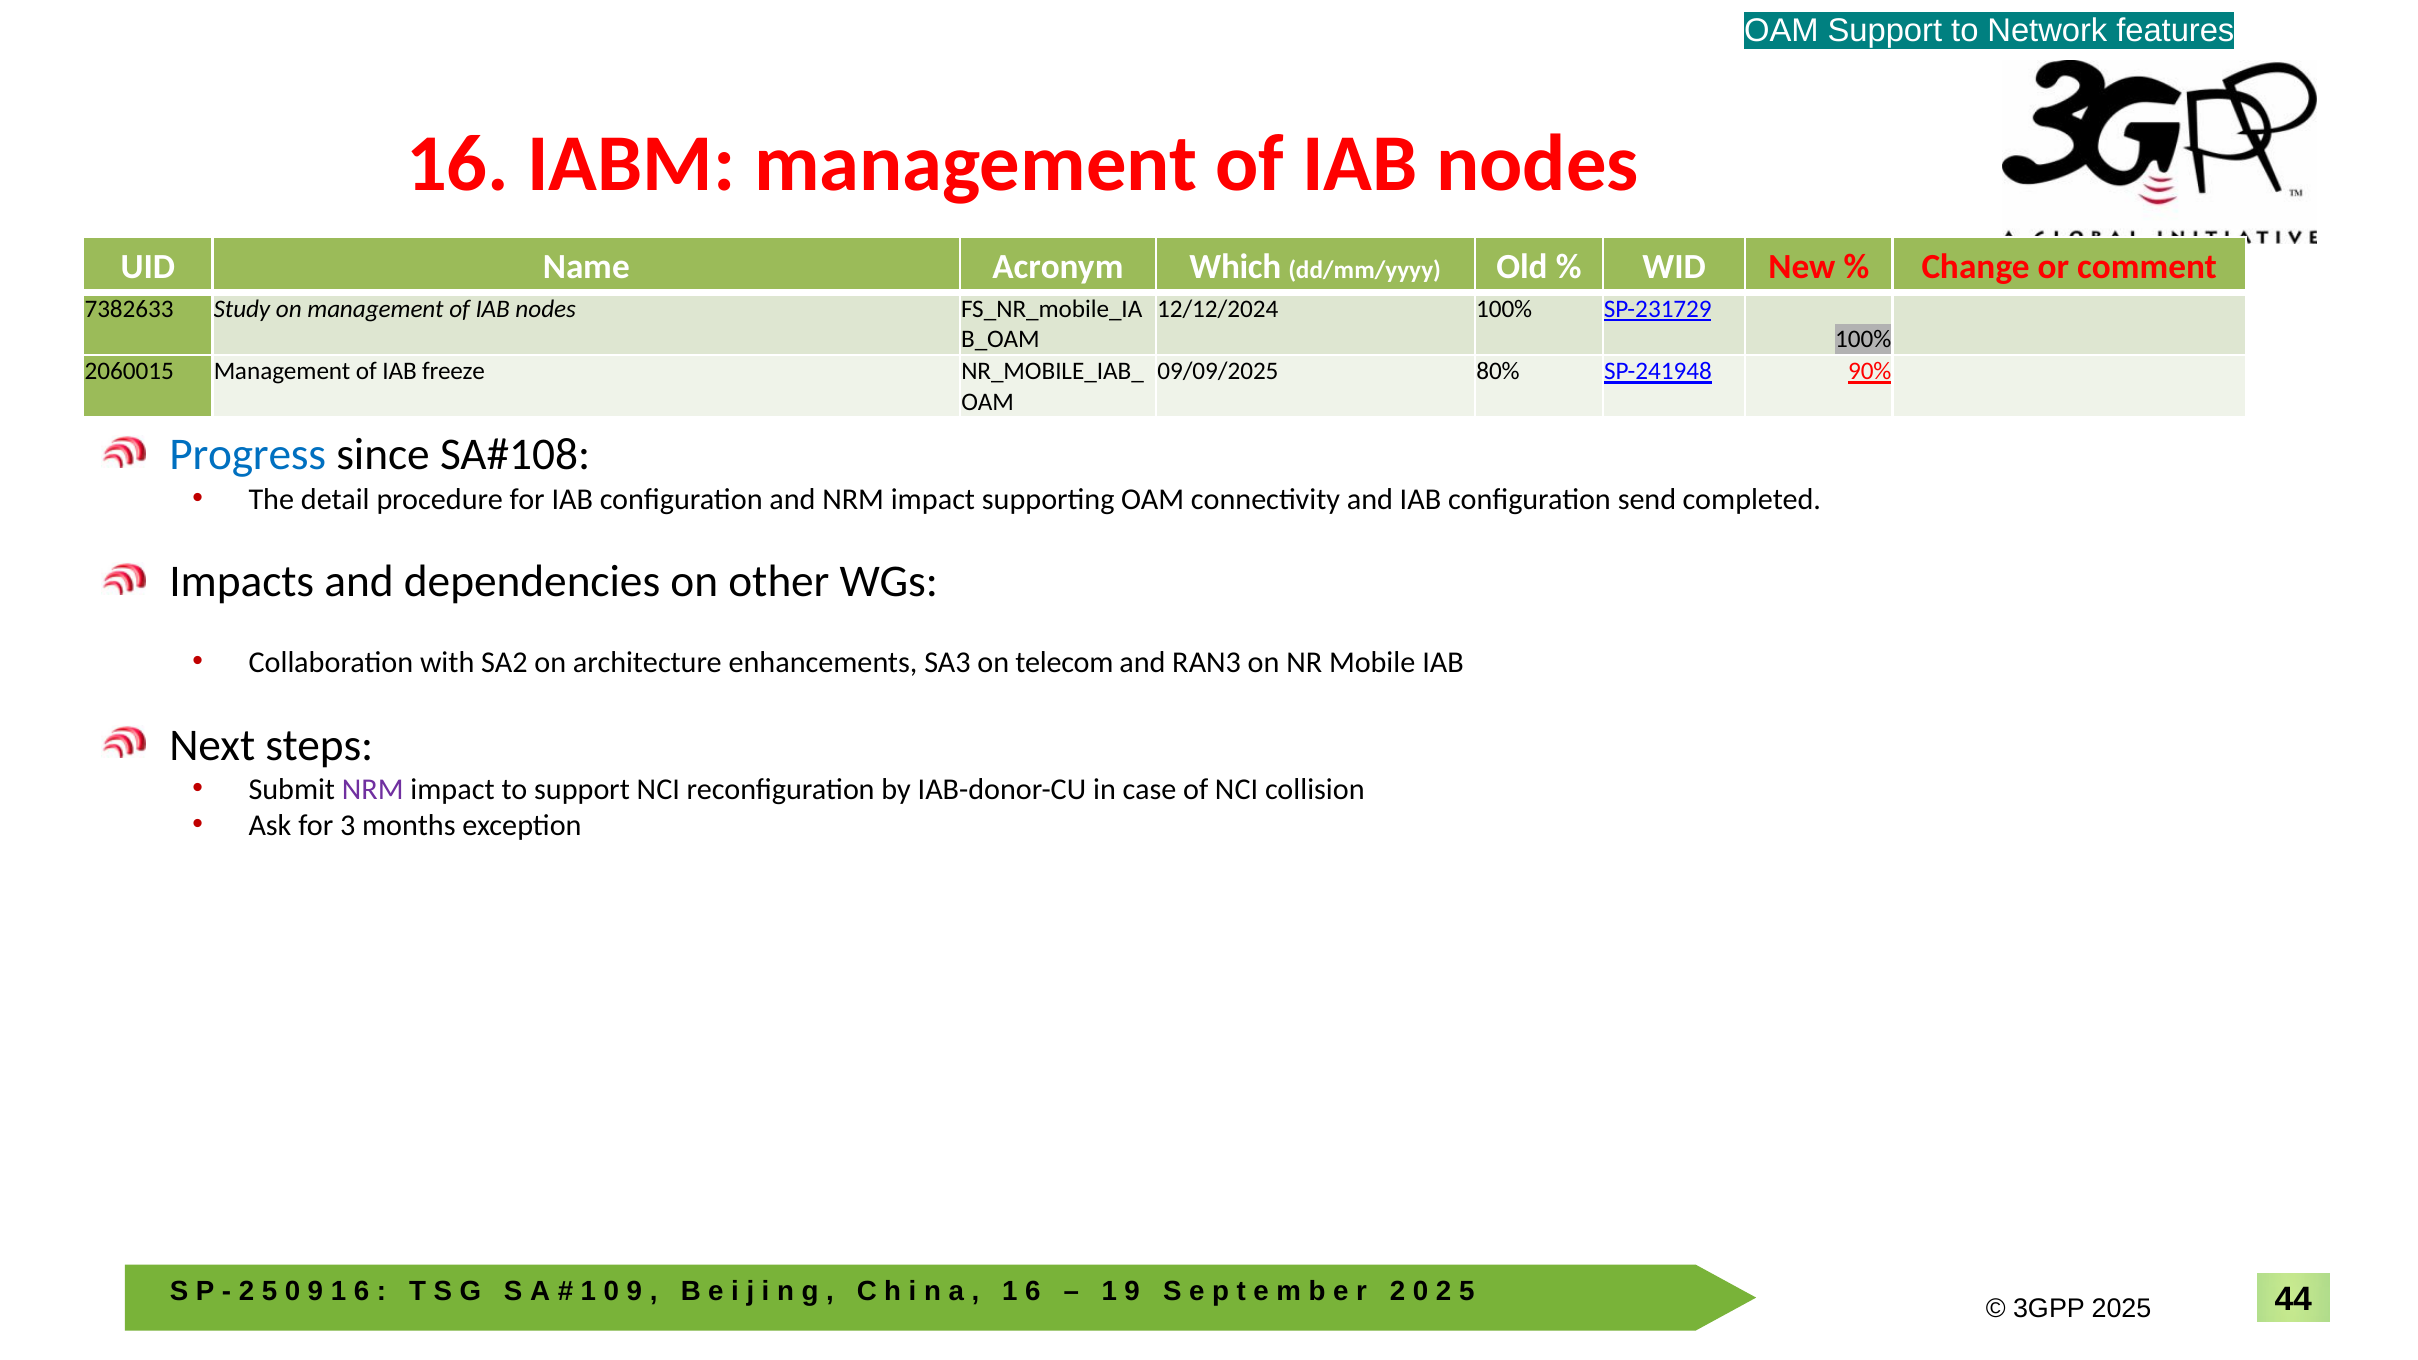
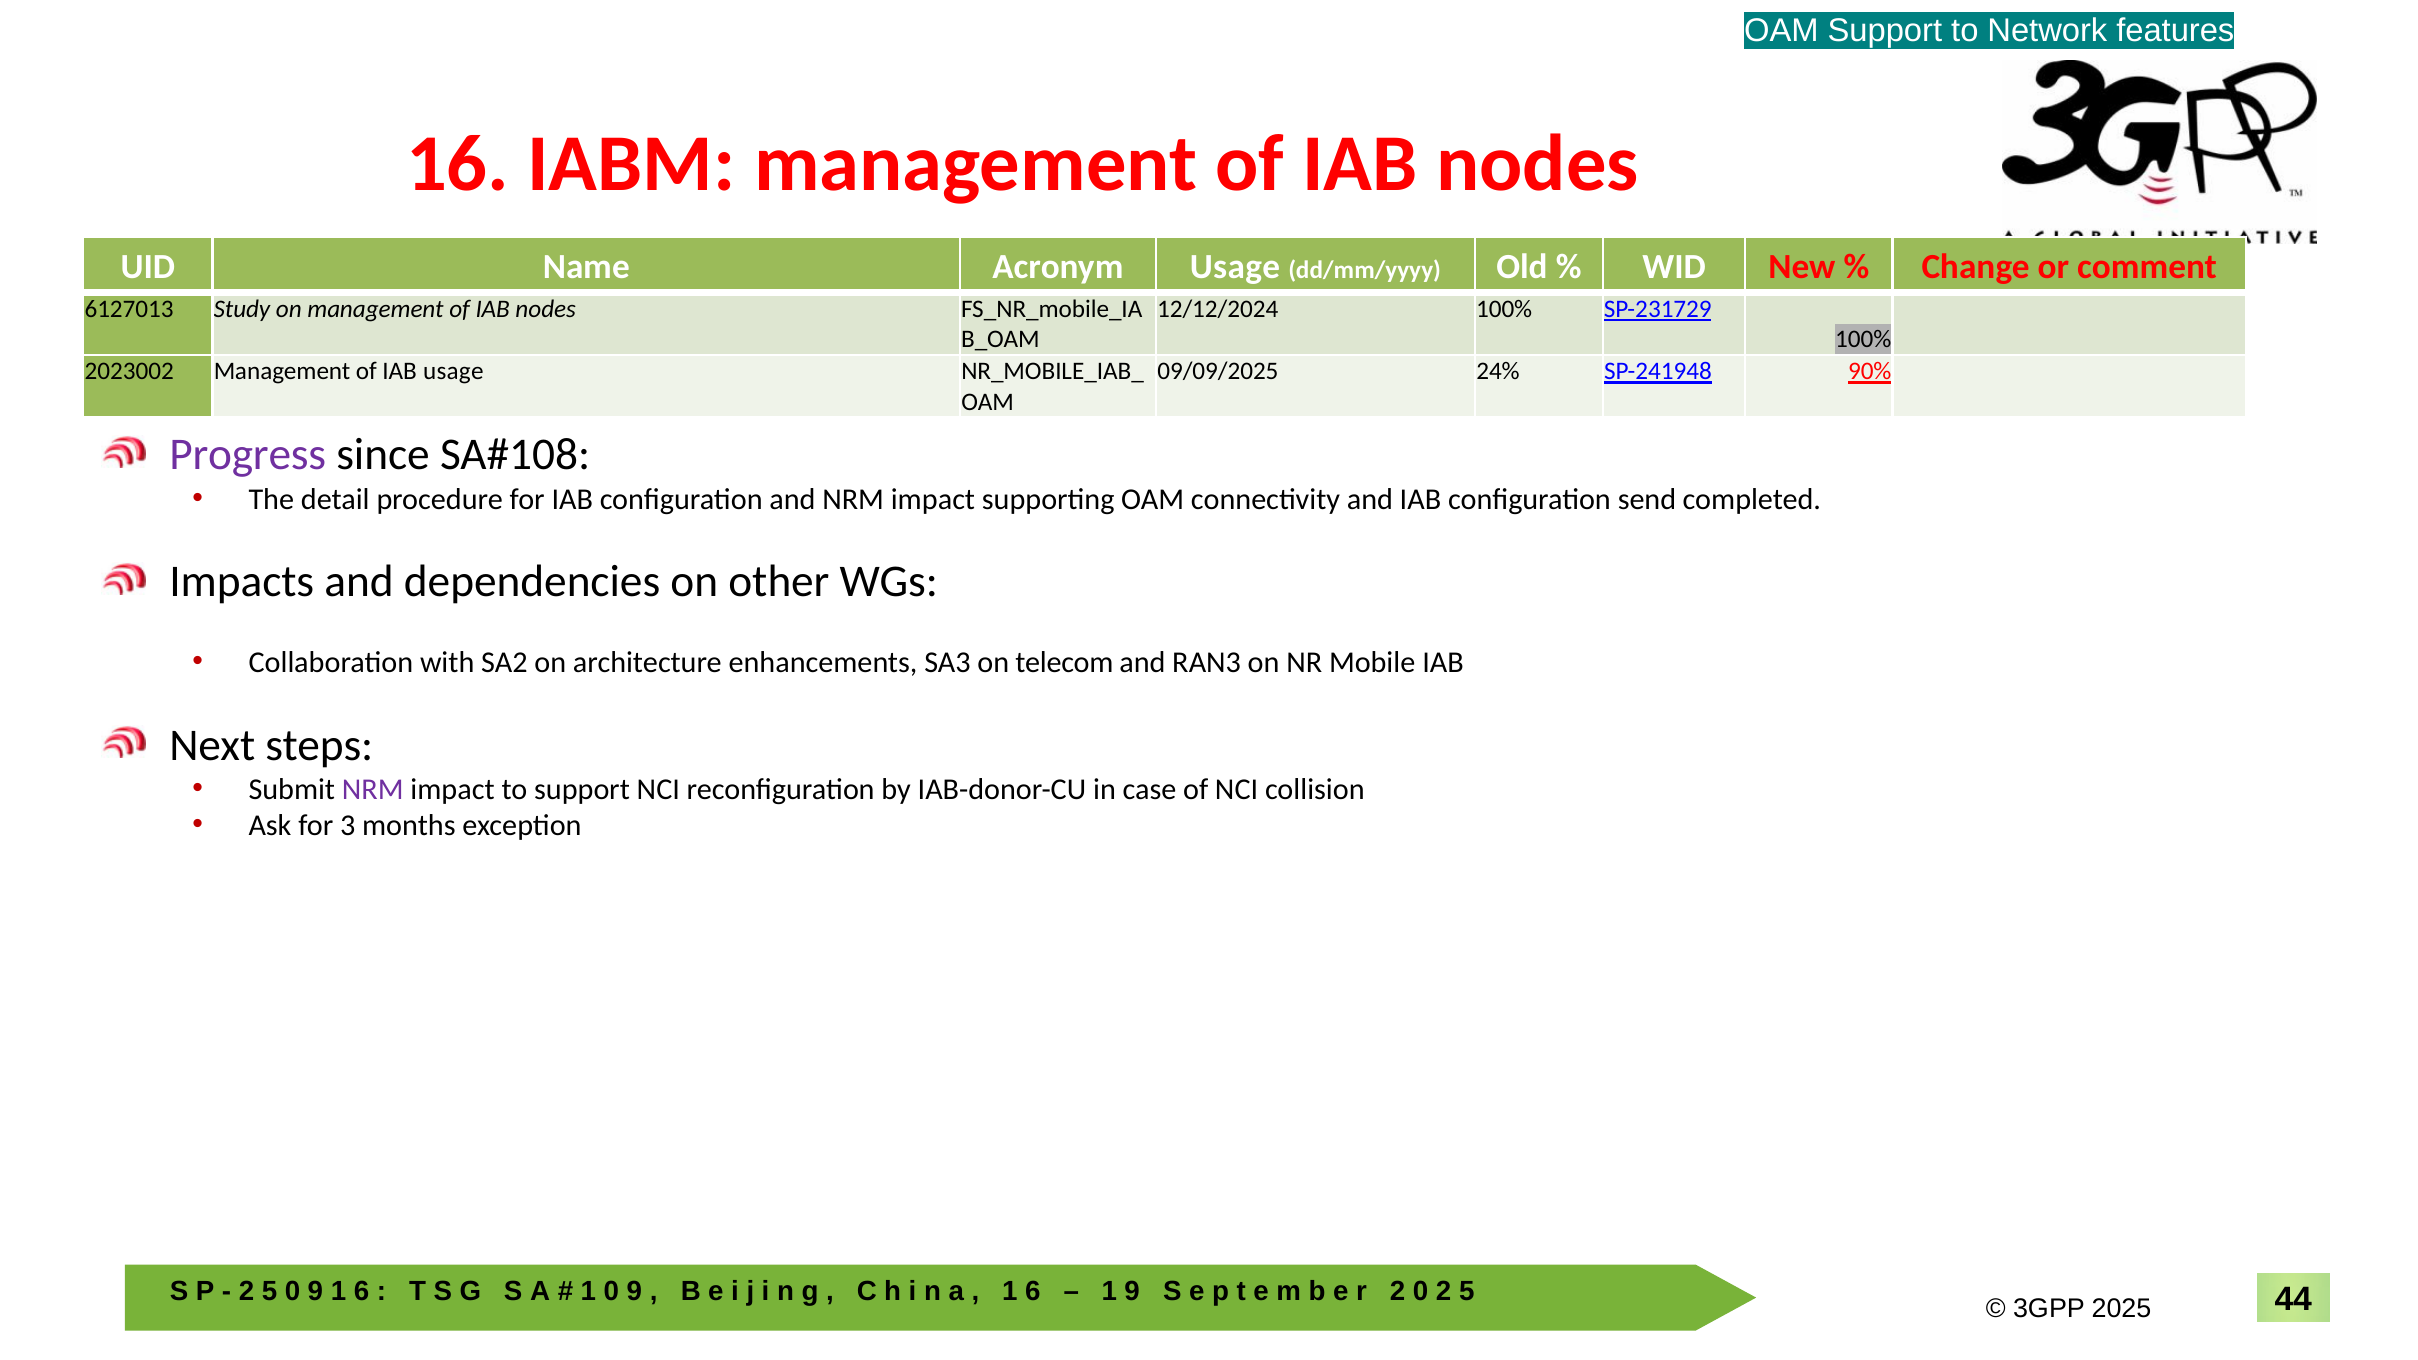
Acronym Which: Which -> Usage (1235, 267)
7382633: 7382633 -> 6127013 (129, 309)
2060015: 2060015 -> 2023002 (129, 372)
IAB freeze: freeze -> usage (453, 372)
80%: 80% -> 24% (1498, 372)
Progress colour: blue -> purple (248, 455)
